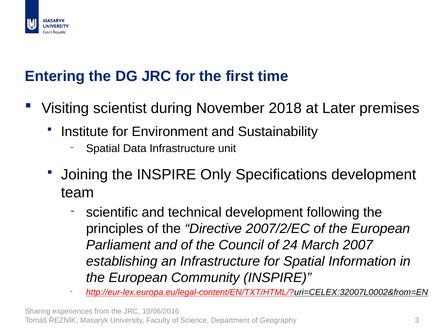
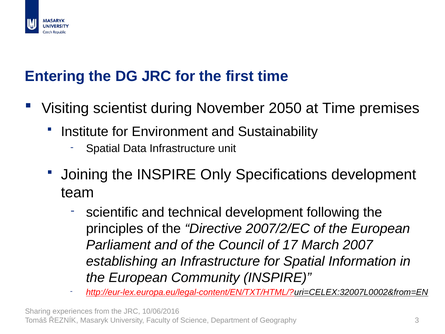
2018: 2018 -> 2050 (285, 108)
at Later: Later -> Time (339, 108)
24: 24 -> 17 (290, 245)
